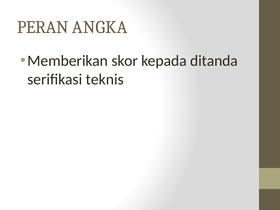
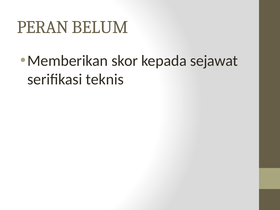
ANGKA: ANGKA -> BELUM (100, 27)
ditanda: ditanda -> sejawat (214, 61)
